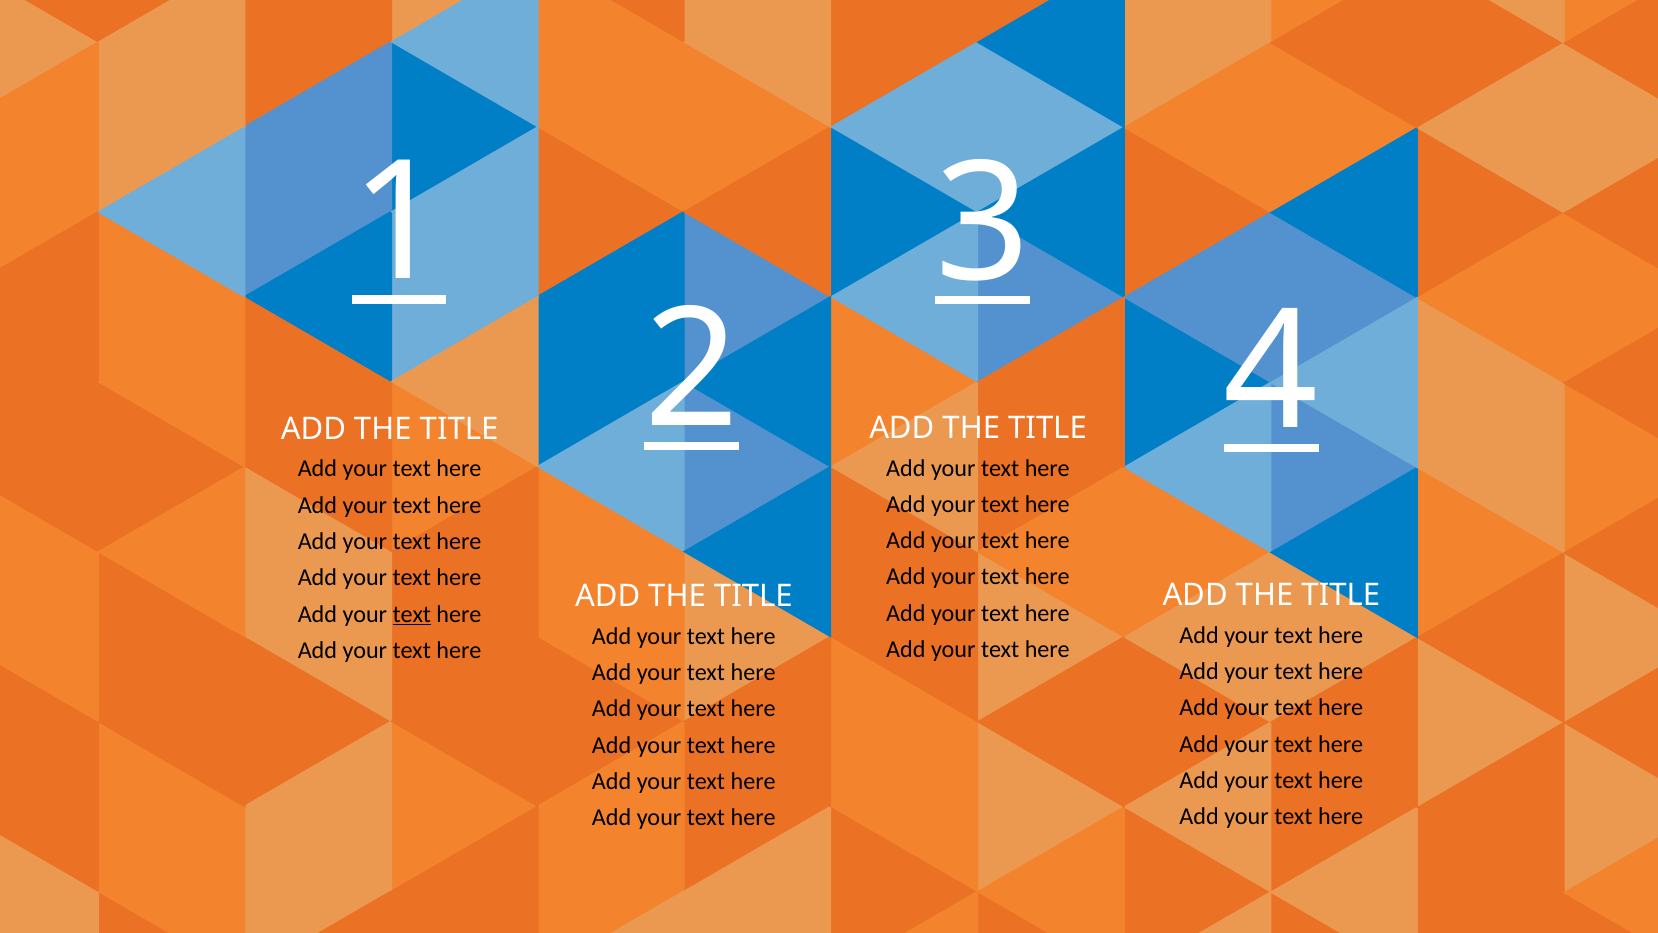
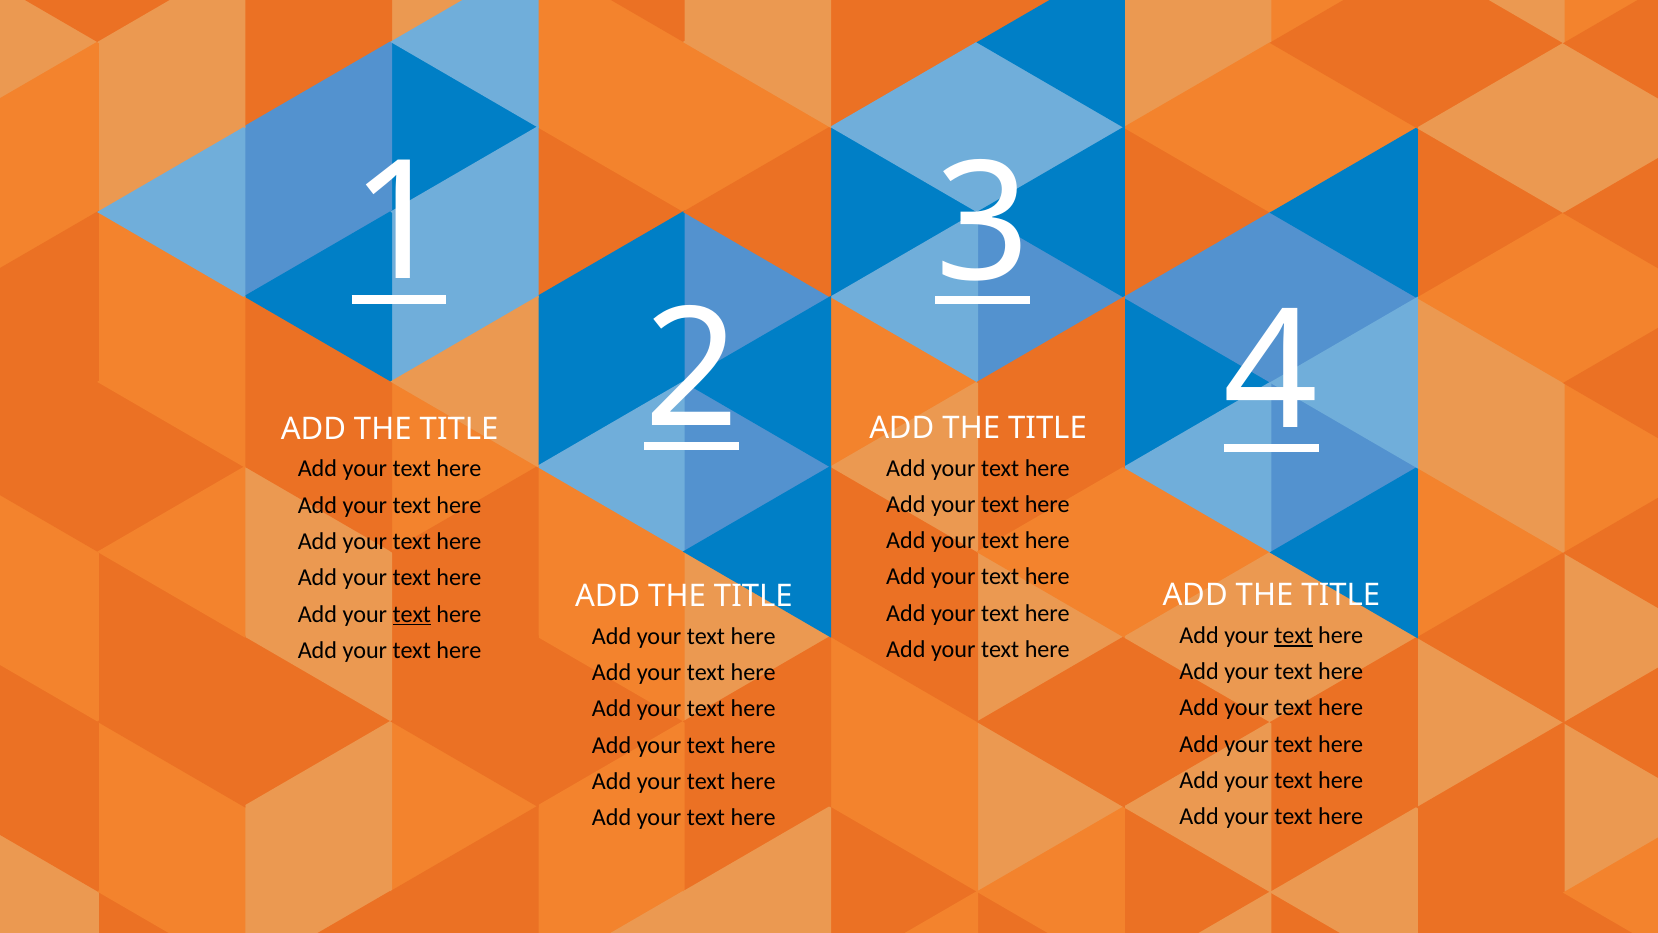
text underline: none -> present (1294, 635)
